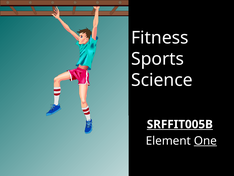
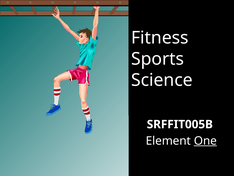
SRFFIT005B underline: present -> none (180, 124)
